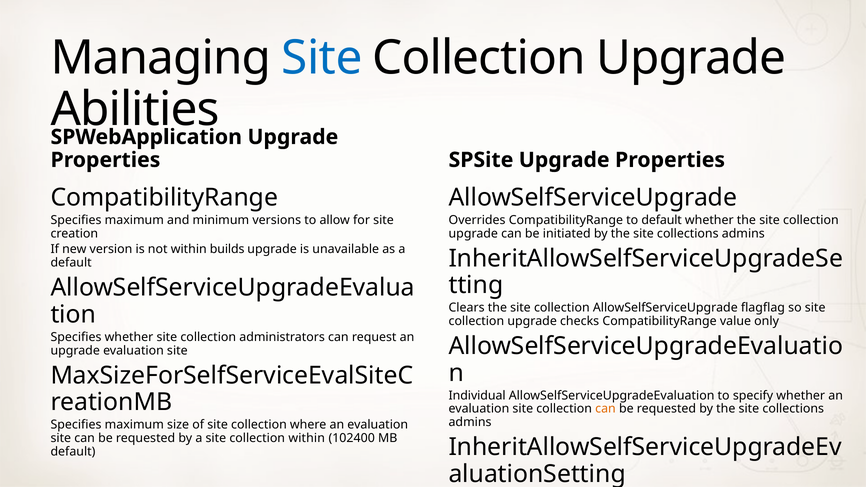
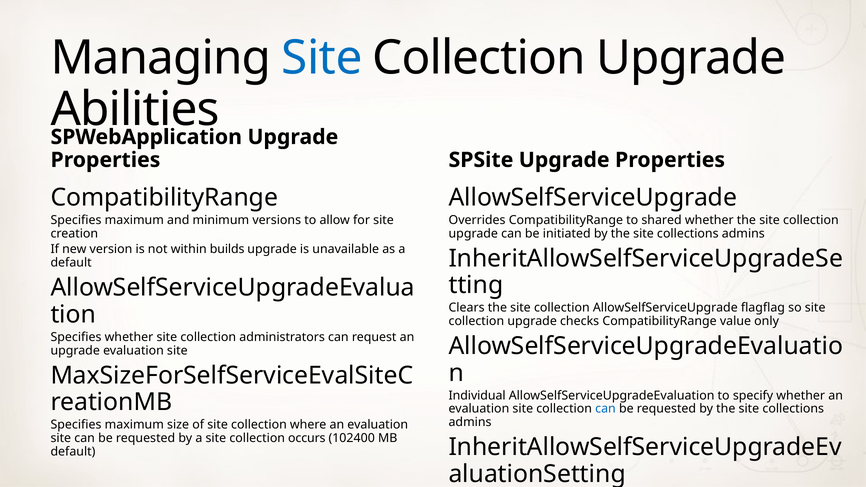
to default: default -> shared (662, 220)
can colour: orange -> blue (605, 409)
collection within: within -> occurs (307, 438)
